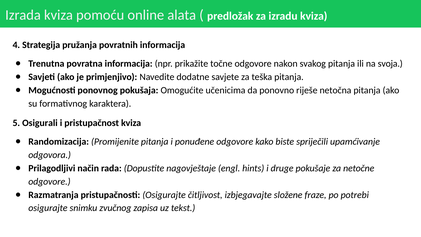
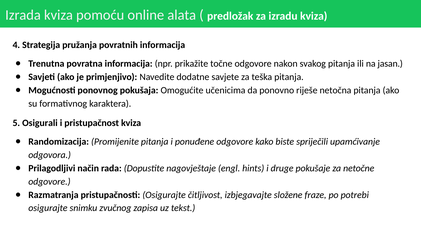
svoja: svoja -> jasan (390, 64)
